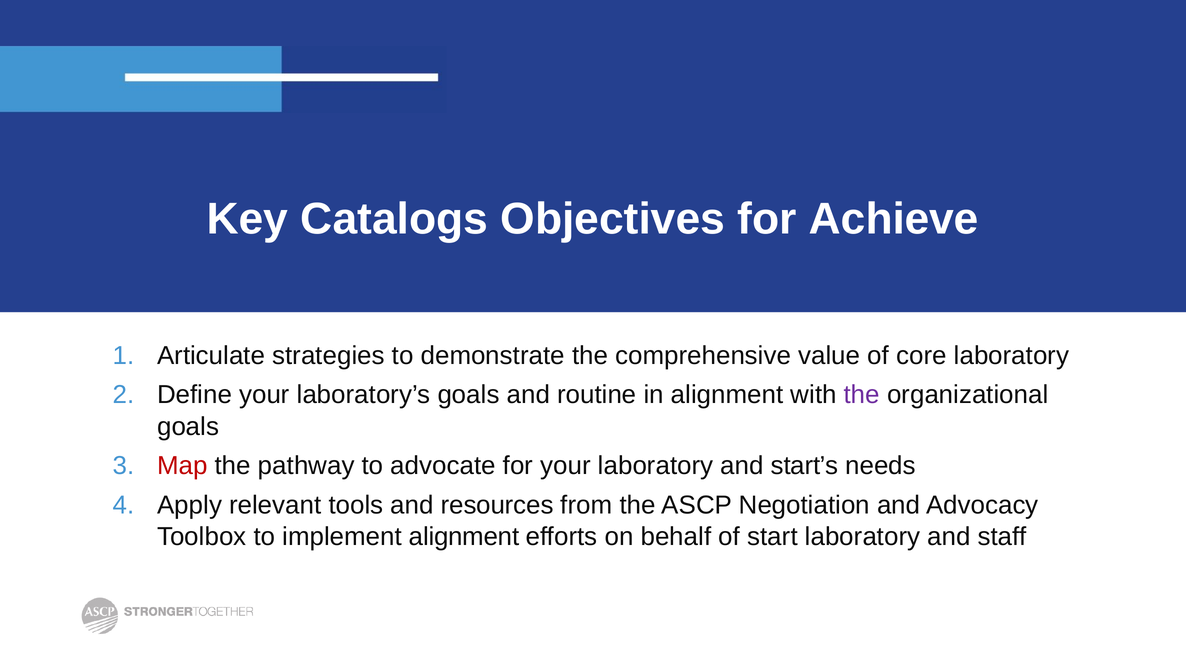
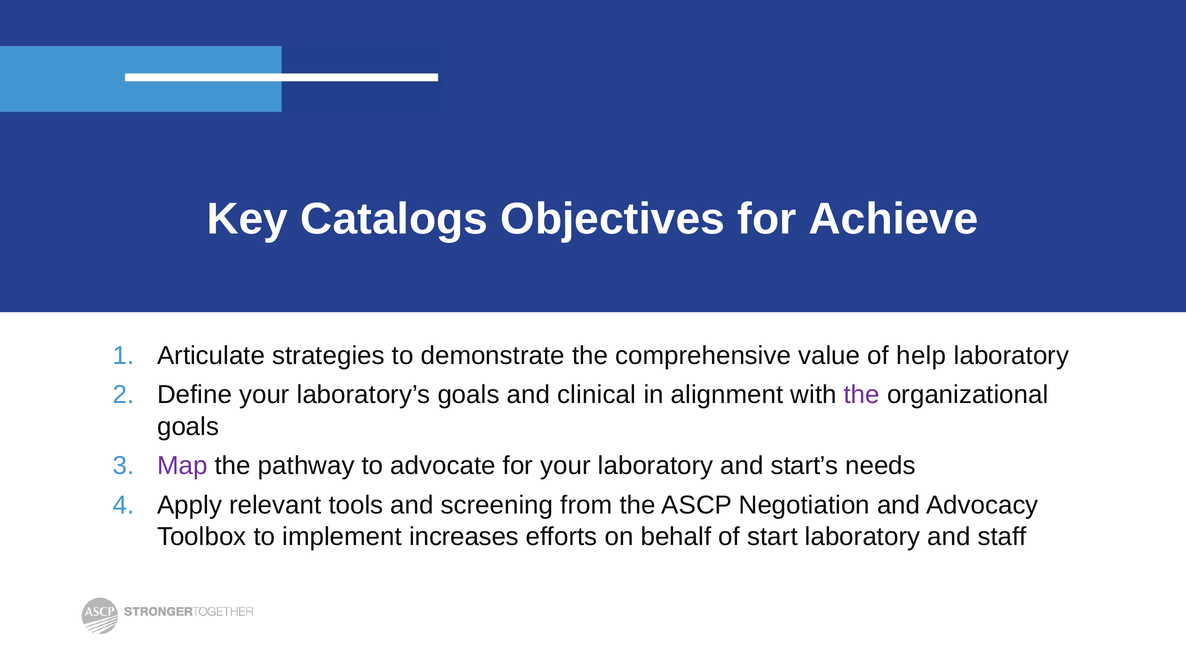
core: core -> help (921, 356)
routine: routine -> clinical (597, 395)
Map colour: red -> purple (182, 466)
resources: resources -> screening (497, 505)
implement alignment: alignment -> increases (464, 537)
